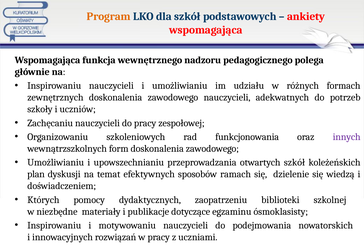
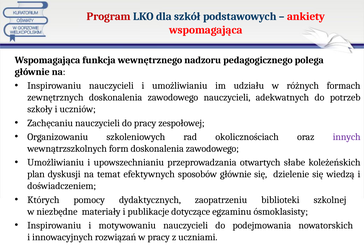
Program colour: orange -> red (109, 16)
funkcjonowania: funkcjonowania -> okolicznościach (247, 137)
otwartych szkół: szkół -> słabe (294, 162)
sposobów ramach: ramach -> głównie (236, 174)
